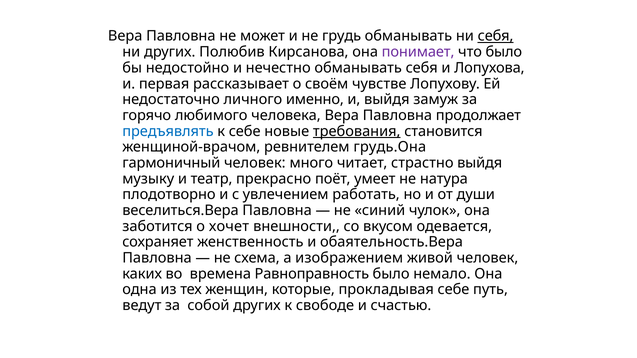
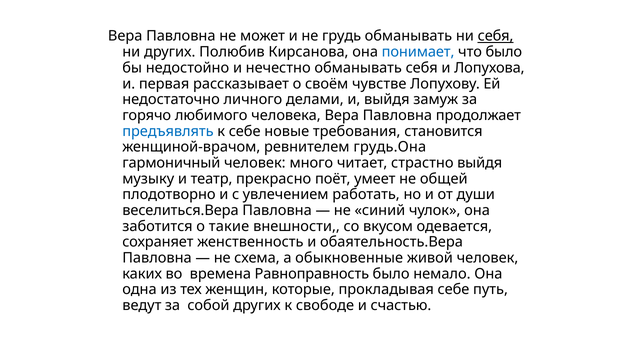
понимает colour: purple -> blue (418, 52)
именно: именно -> делами (315, 100)
требования underline: present -> none (357, 131)
натура: натура -> общей (444, 179)
хочет: хочет -> такие (229, 226)
изображением: изображением -> обыкновенные (349, 258)
